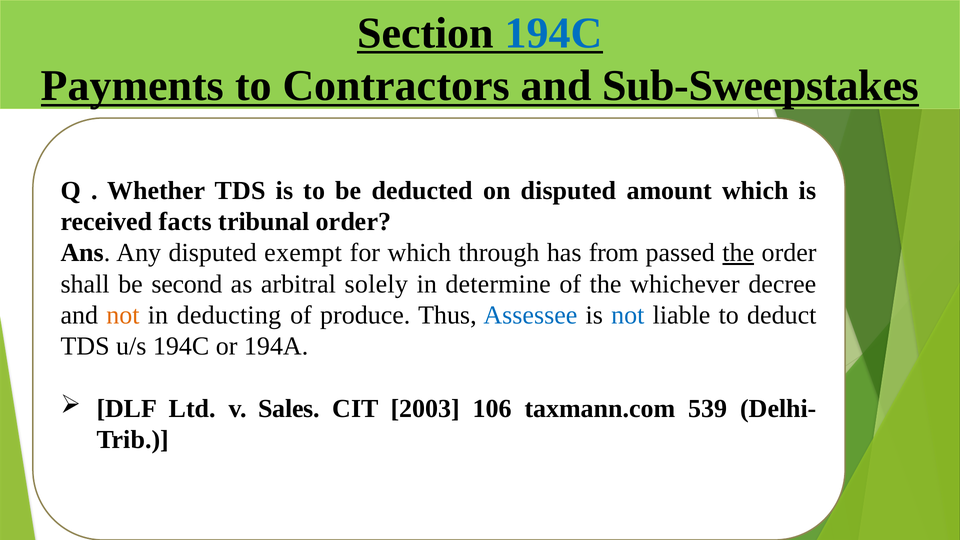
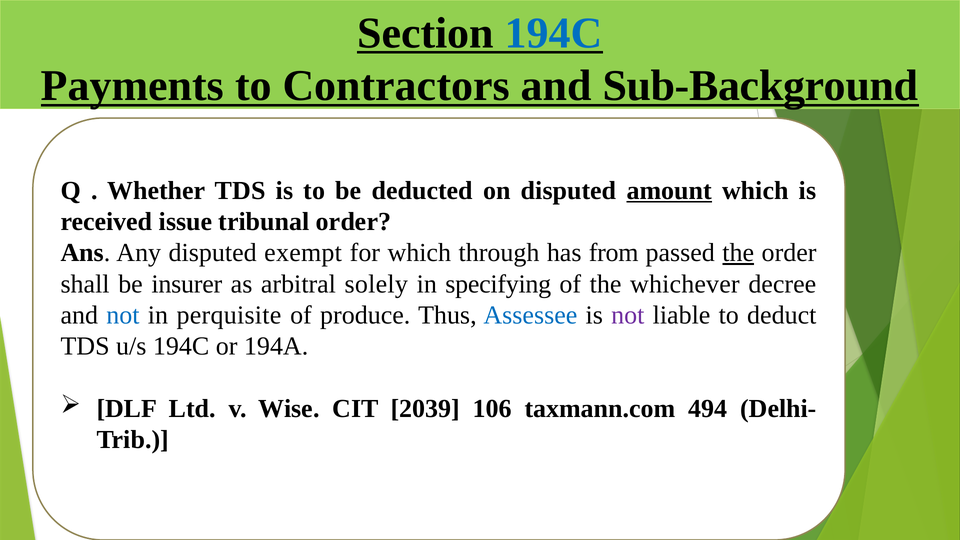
Sub-Sweepstakes: Sub-Sweepstakes -> Sub-Background (760, 86)
amount underline: none -> present (669, 190)
facts: facts -> issue (186, 222)
second: second -> insurer (187, 284)
determine: determine -> specifying (498, 284)
not colour: orange -> blue (123, 315)
deducting: deducting -> perquisite (229, 315)
not colour: blue -> purple (628, 315)
Sales: Sales -> Wise (289, 409)
2003: 2003 -> 2039 (425, 409)
539: 539 -> 494 (708, 409)
